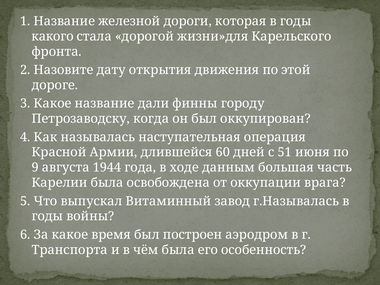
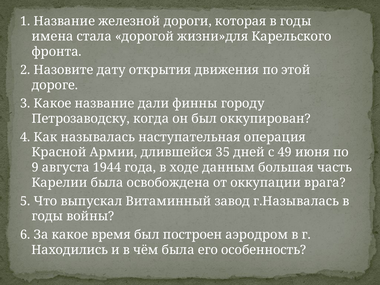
какого: какого -> имена (52, 36)
60: 60 -> 35 (223, 152)
51: 51 -> 49 (285, 152)
Транспорта: Транспорта -> Находились (70, 250)
